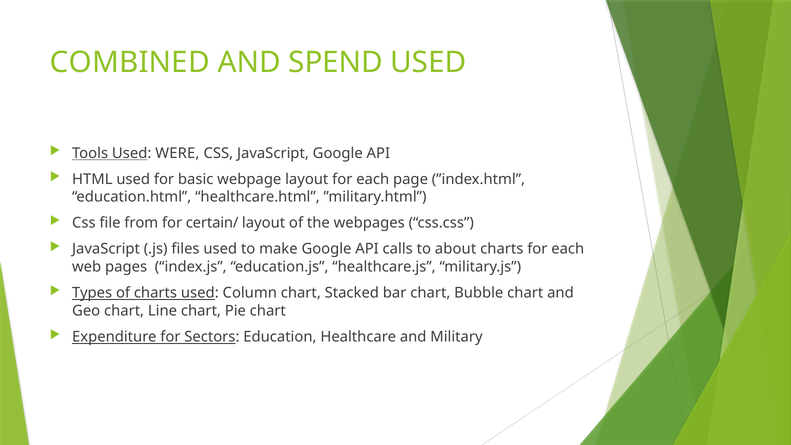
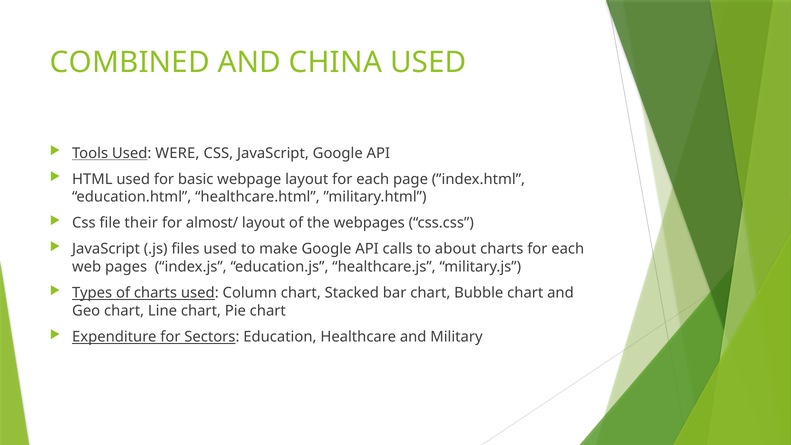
SPEND: SPEND -> CHINA (335, 62)
from: from -> their (141, 223)
certain/: certain/ -> almost/ (212, 223)
